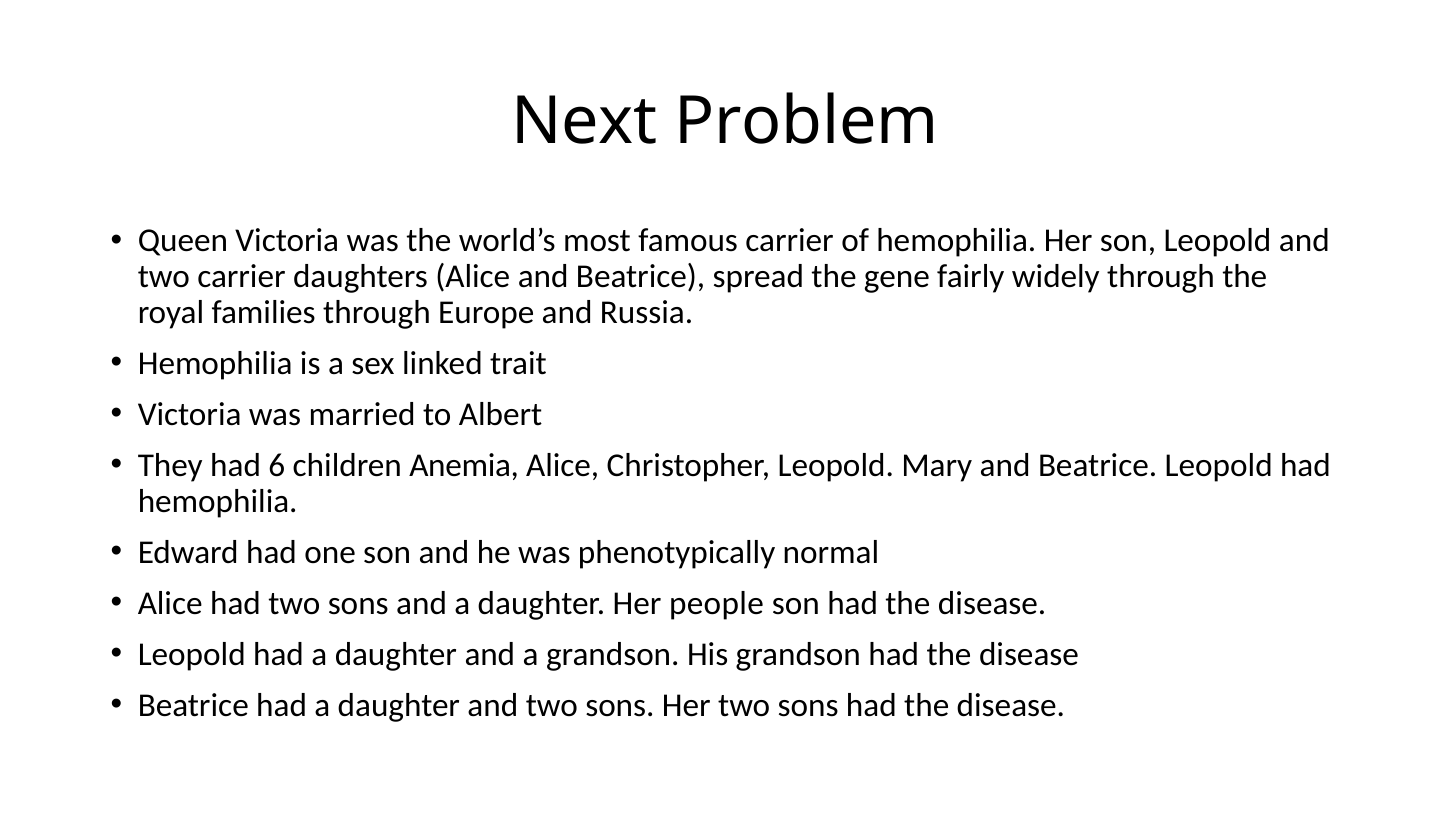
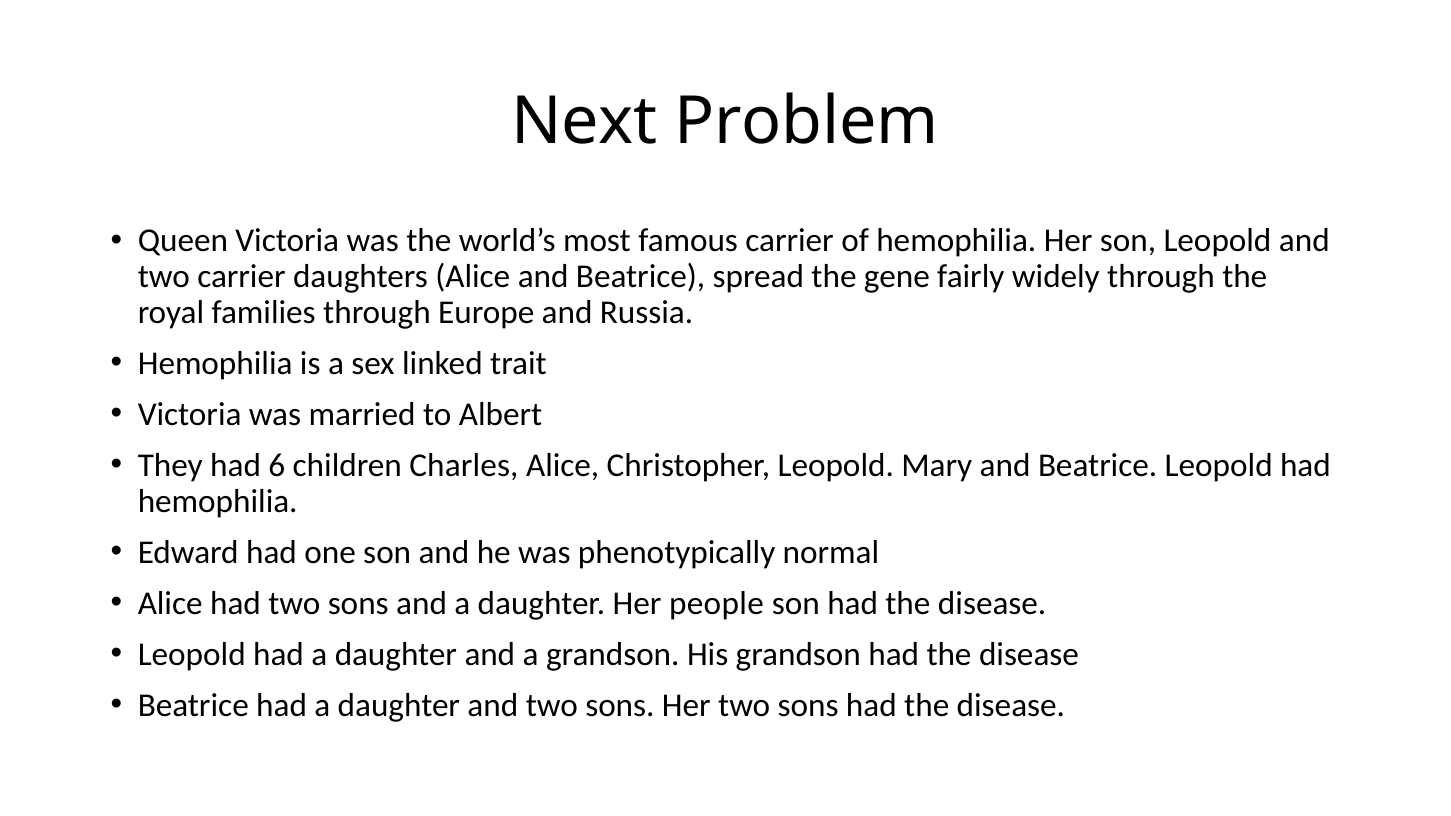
Anemia: Anemia -> Charles (464, 465)
